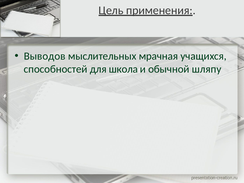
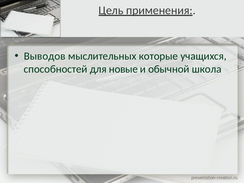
мрачная: мрачная -> которые (158, 56)
школа: школа -> новые (123, 69)
шляпу: шляпу -> школа (207, 69)
